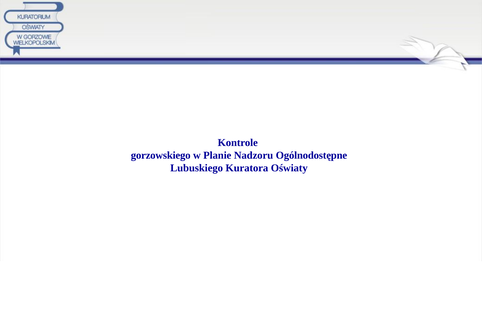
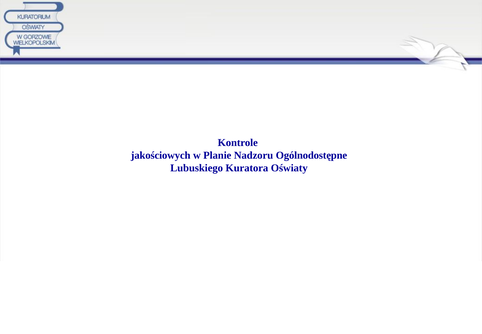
gorzowskiego: gorzowskiego -> jakościowych (161, 155)
